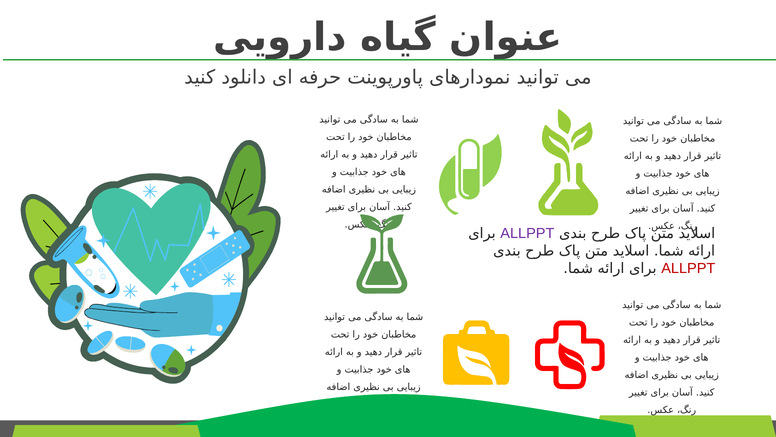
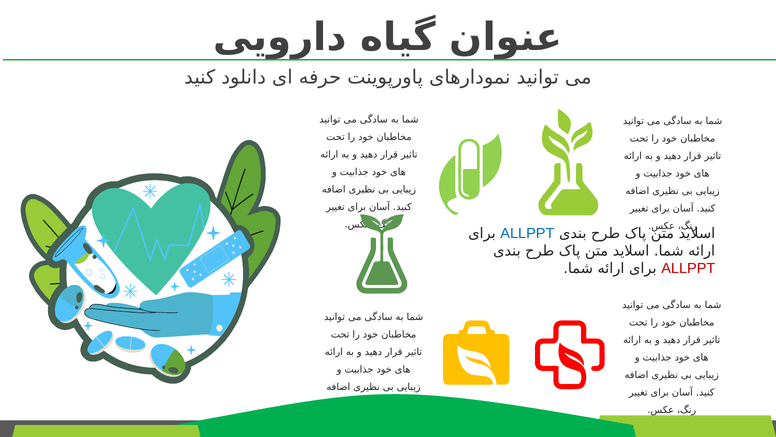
ALLPPT colour: purple -> blue (527, 233)
